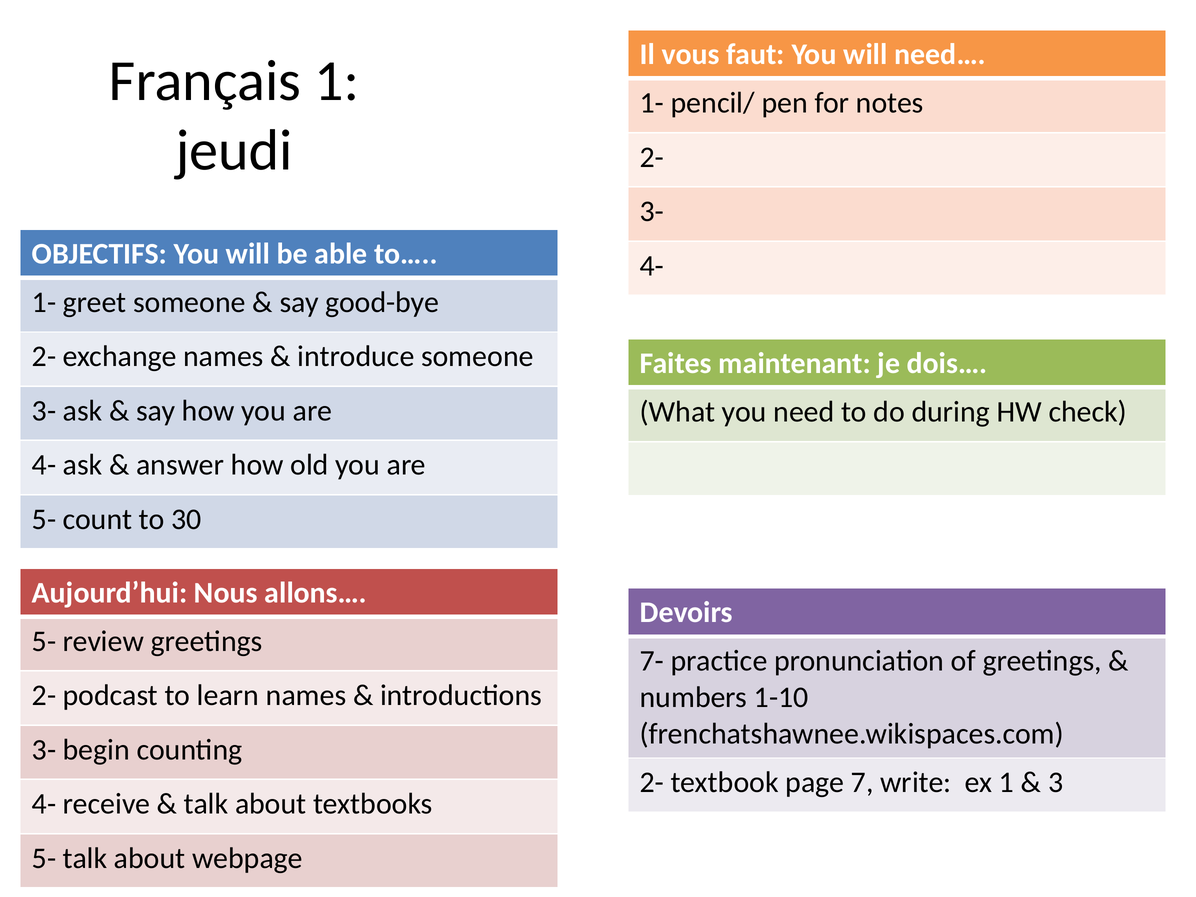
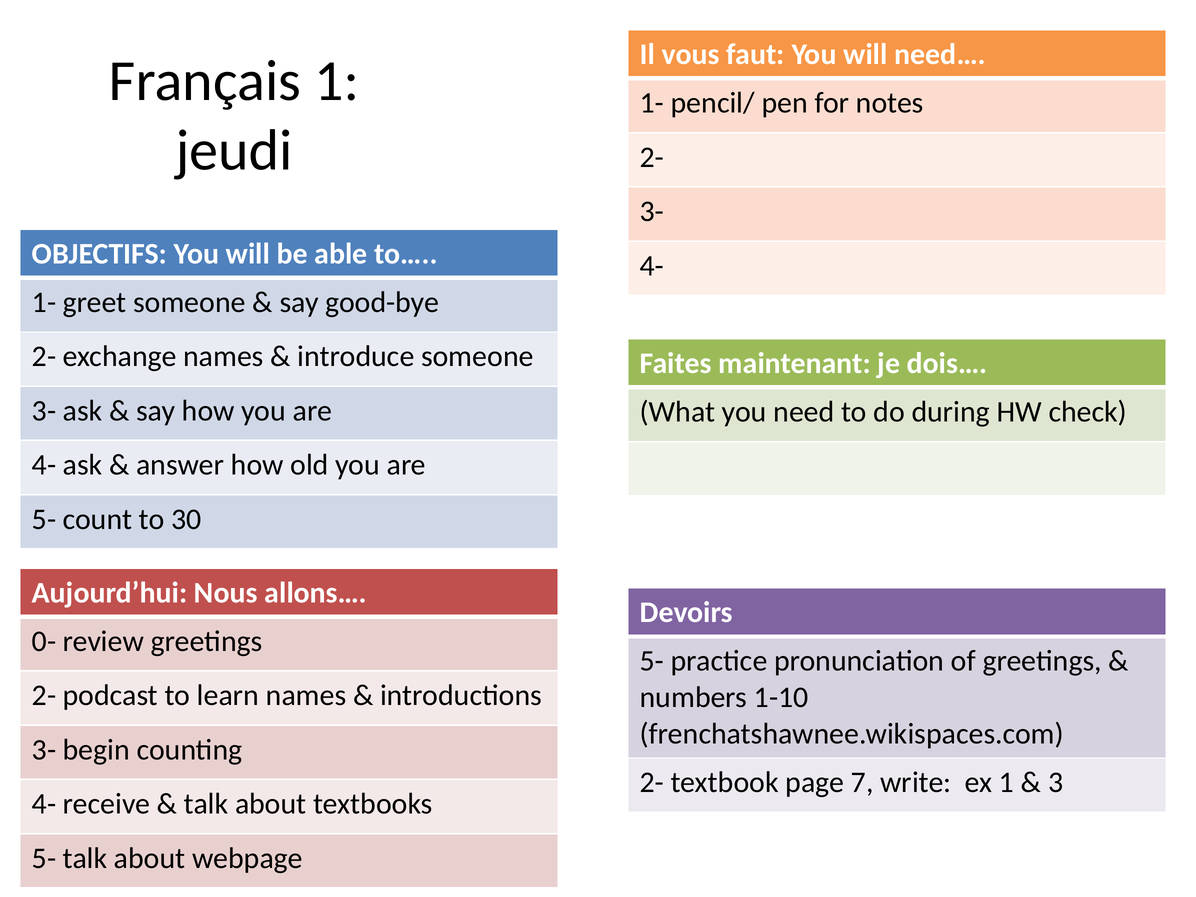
5-: 5- -> 0- (44, 641)
7-: 7- -> 5- (652, 661)
